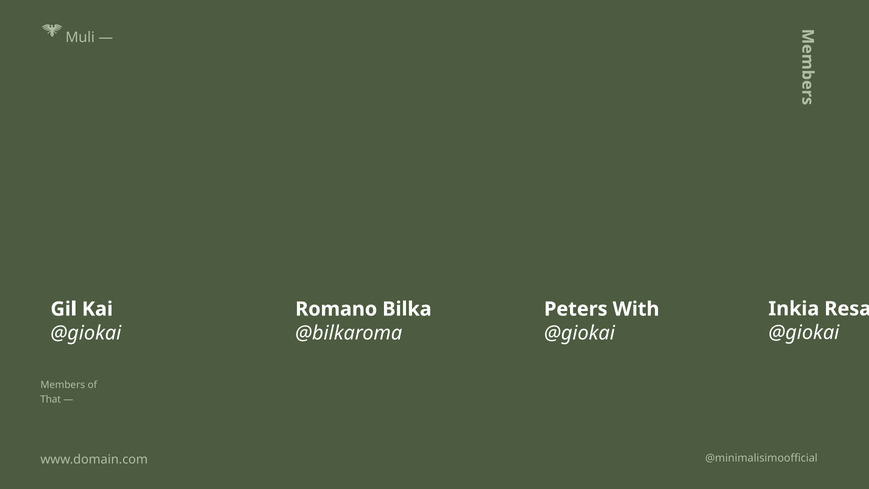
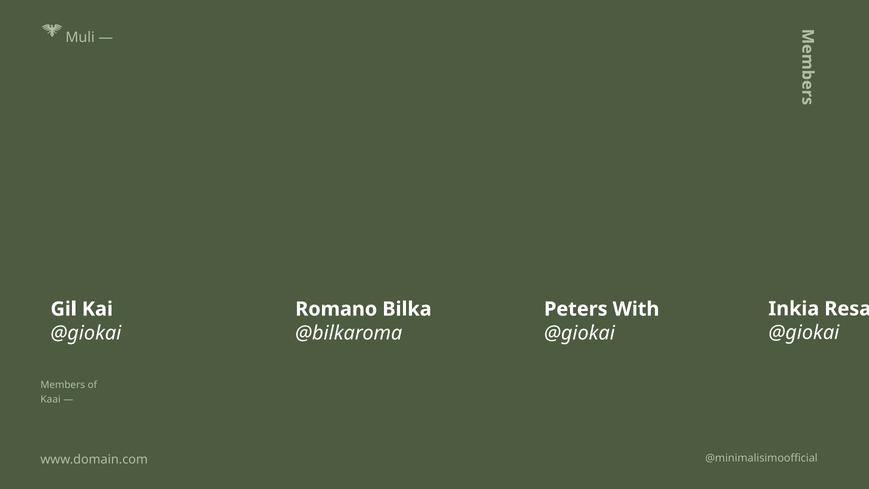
That: That -> Kaai (51, 399)
